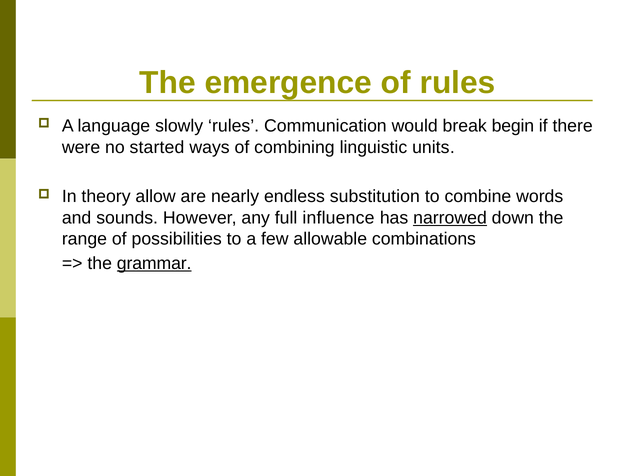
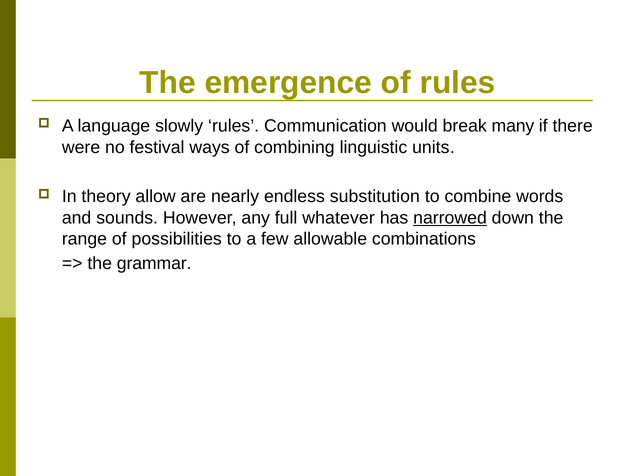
begin: begin -> many (513, 126)
started: started -> festival (157, 147)
influence: influence -> whatever (339, 218)
grammar underline: present -> none (154, 264)
